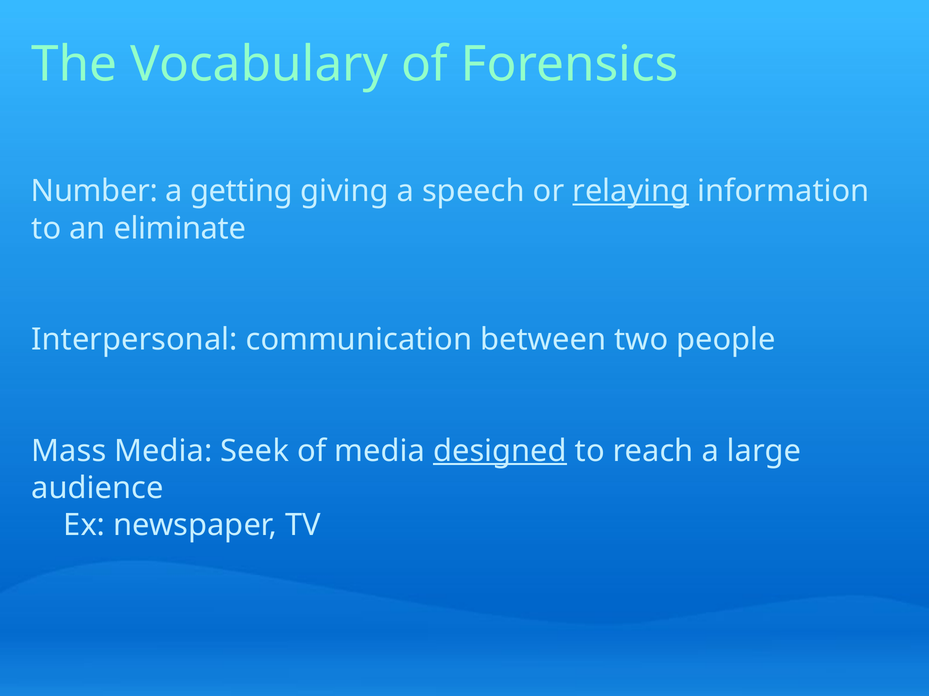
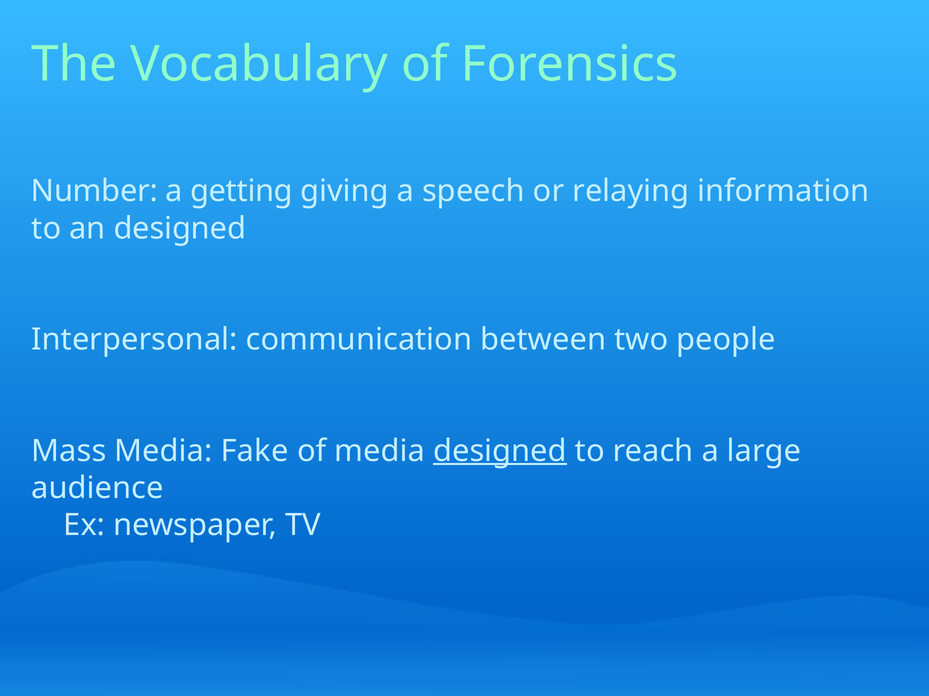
relaying underline: present -> none (631, 191)
an eliminate: eliminate -> designed (180, 229)
Seek: Seek -> Fake (255, 451)
